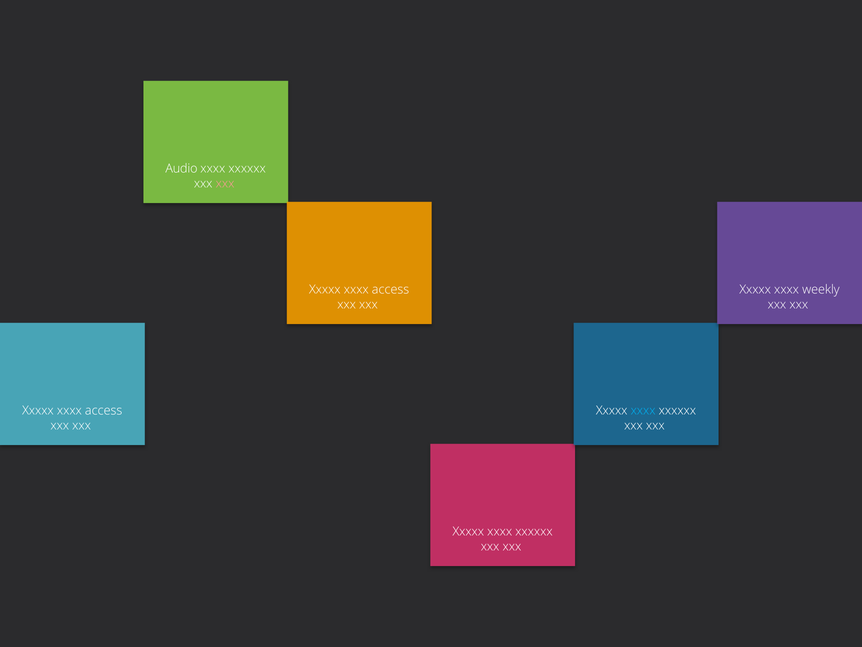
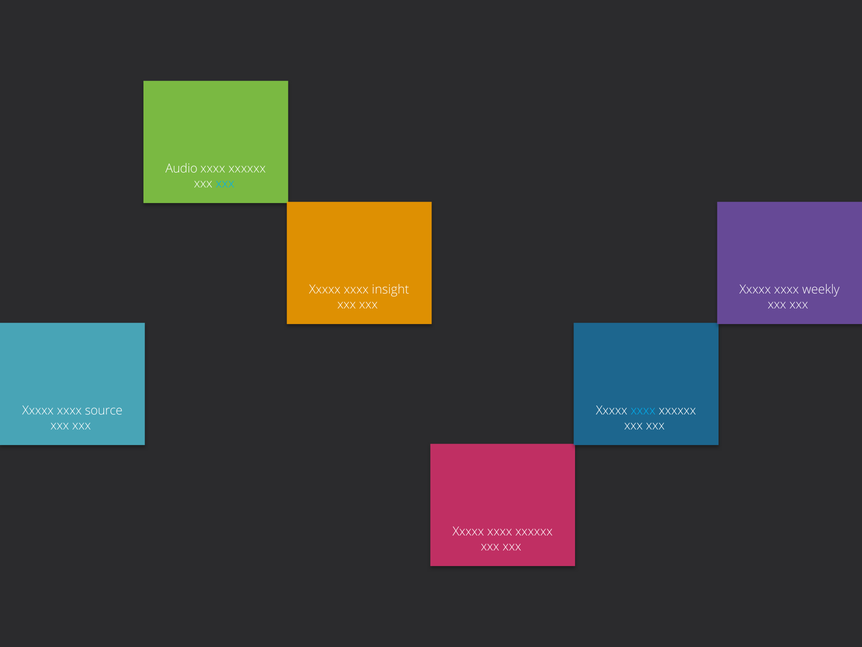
xxx colour: pink -> light blue (225, 183)
access: access -> insight (391, 289)
access: access -> source (104, 410)
